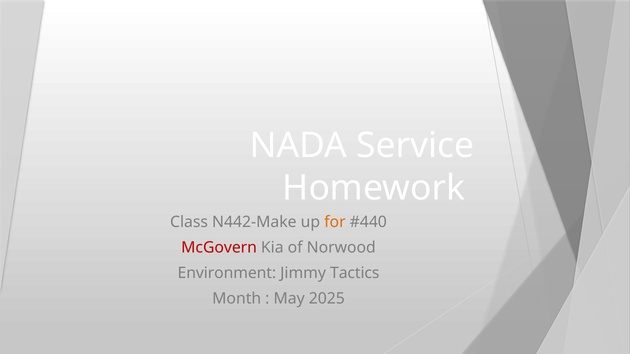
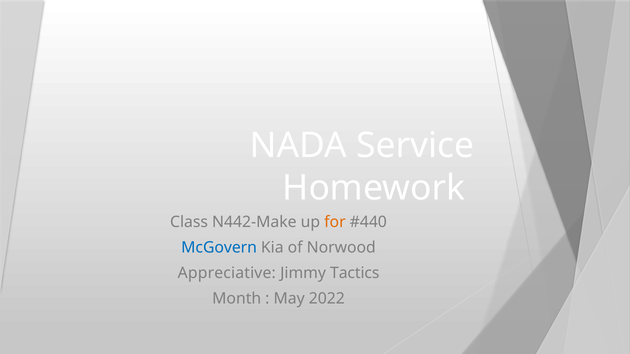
McGovern colour: red -> blue (219, 248)
Environment: Environment -> Appreciative (227, 273)
2025: 2025 -> 2022 (327, 299)
